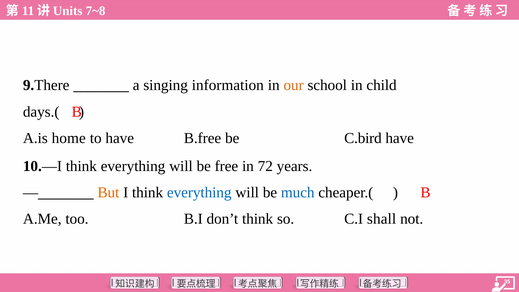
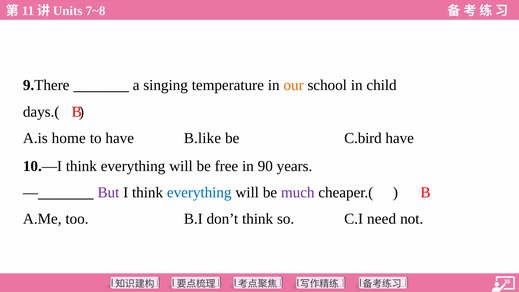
information: information -> temperature (228, 85)
B.free: B.free -> B.like (202, 138)
72: 72 -> 90 (265, 166)
But colour: orange -> purple (108, 192)
much colour: blue -> purple (298, 192)
shall: shall -> need (382, 219)
